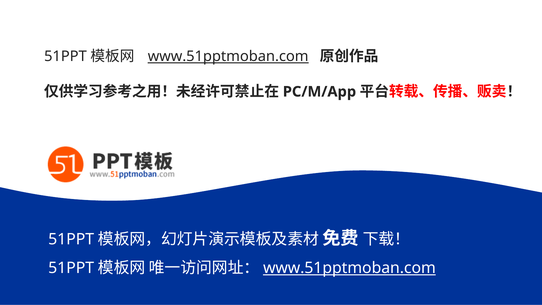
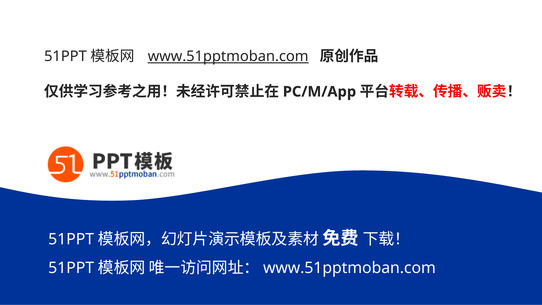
www.51pptmoban.com underline: present -> none (349, 268)
